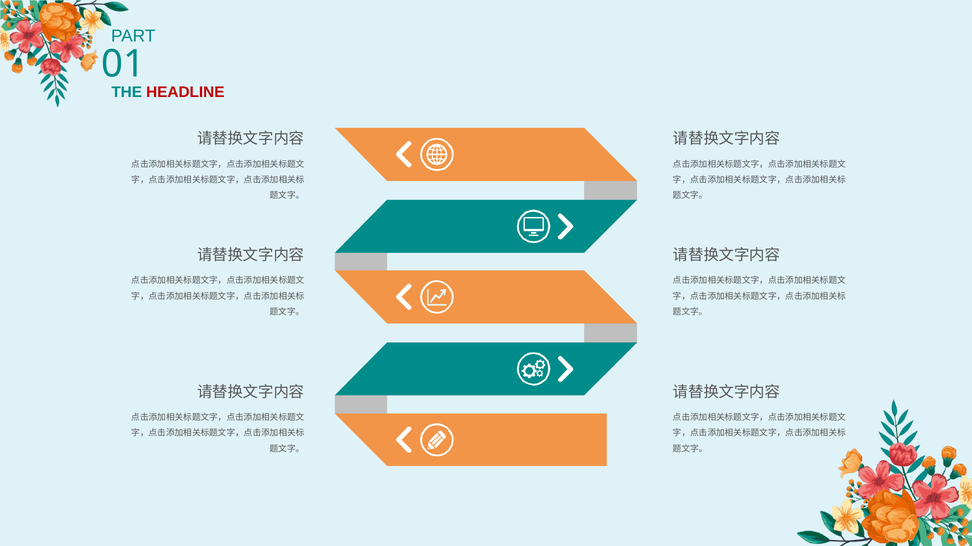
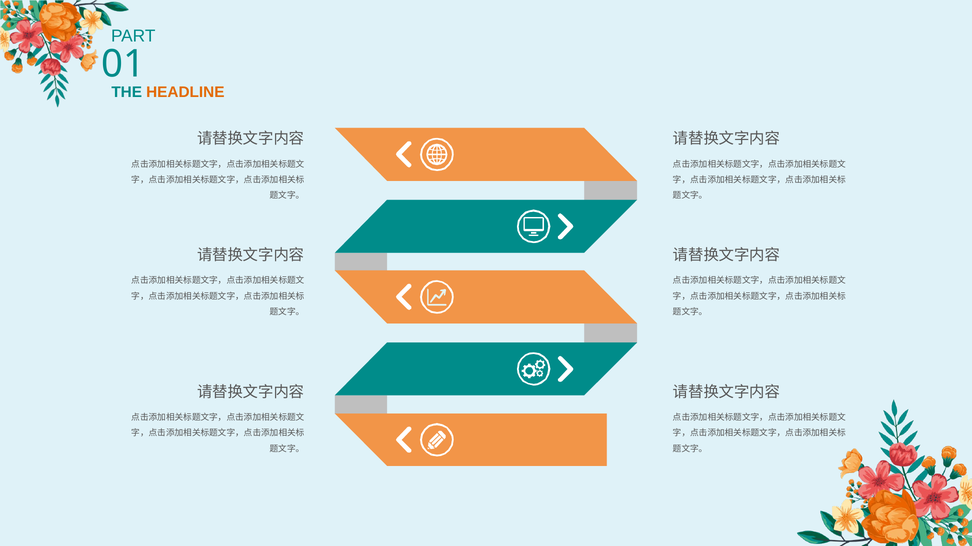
HEADLINE colour: red -> orange (185, 92)
